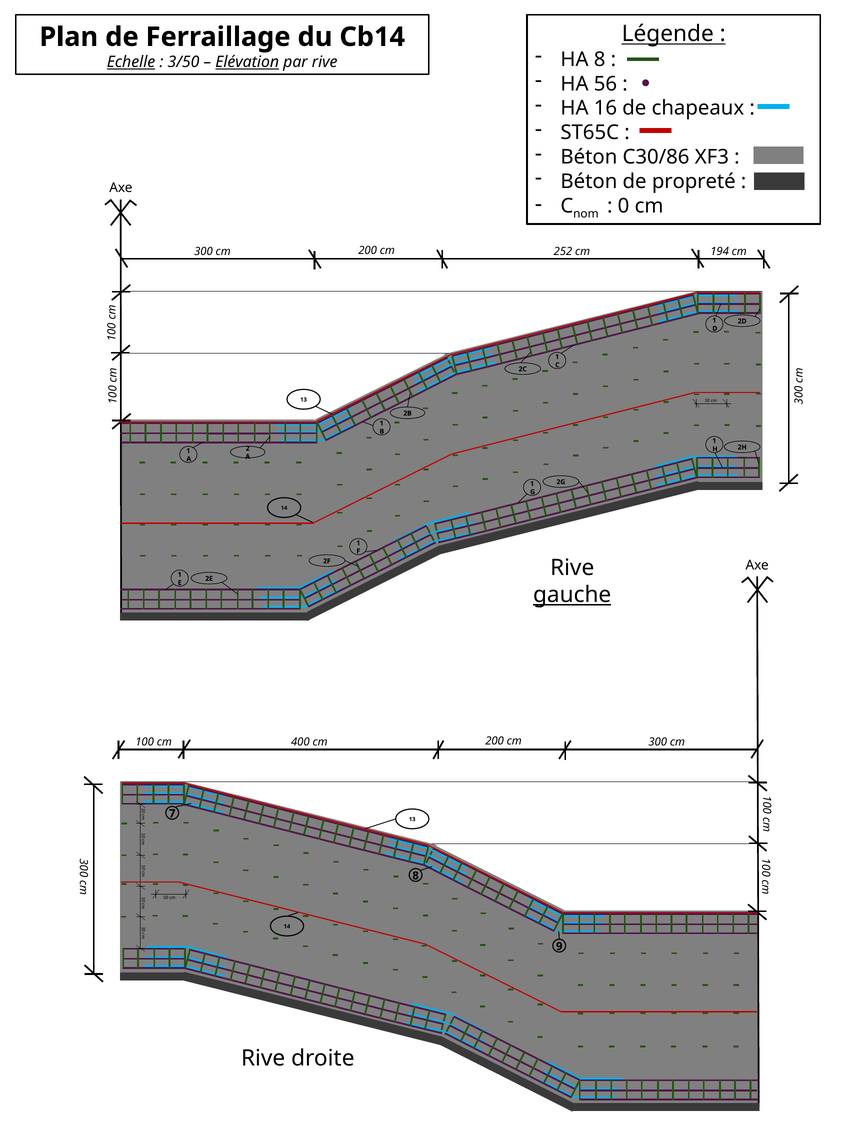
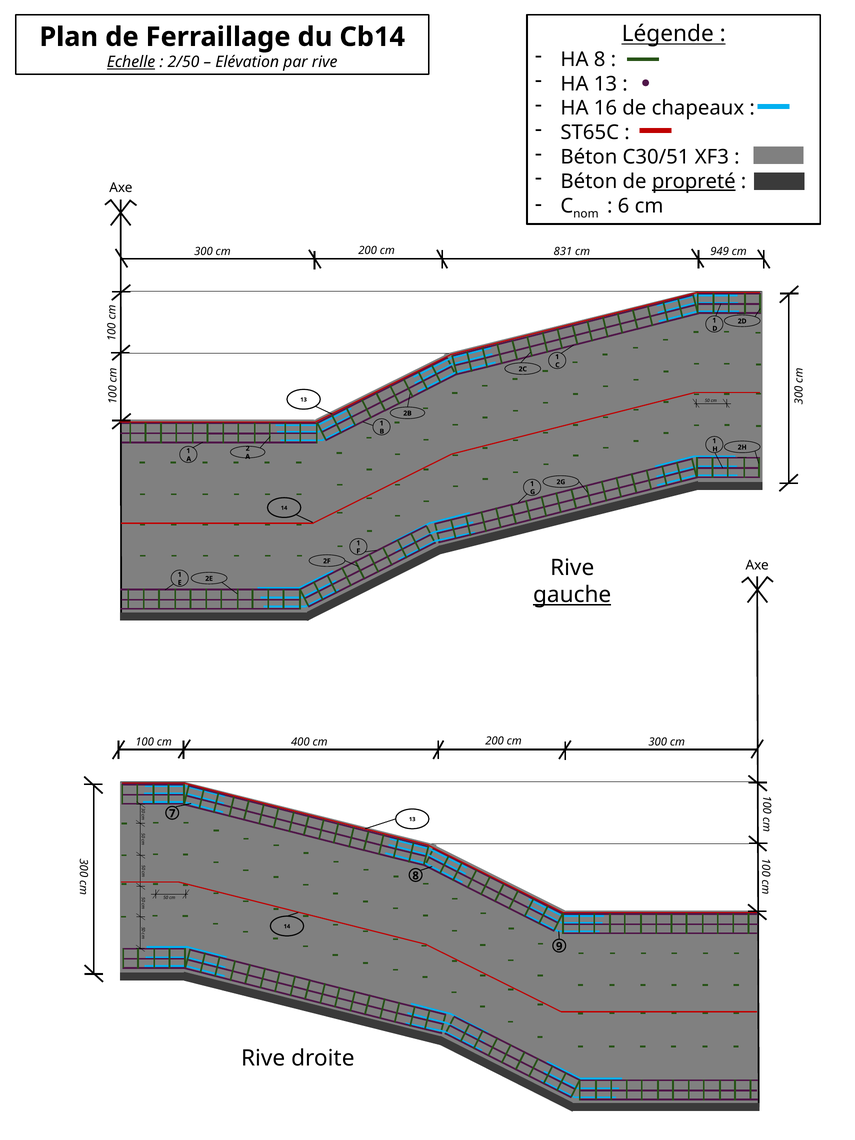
3/50: 3/50 -> 2/50 (183, 62)
Elévation underline: present -> none (247, 62)
HA 56: 56 -> 13 (605, 84)
C30/86: C30/86 -> C30/51 (656, 157)
propreté underline: none -> present (694, 182)
0: 0 -> 6 (624, 206)
252: 252 -> 831 (563, 251)
194: 194 -> 949 (720, 251)
